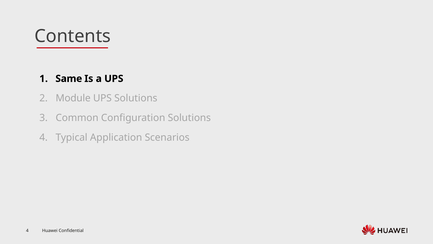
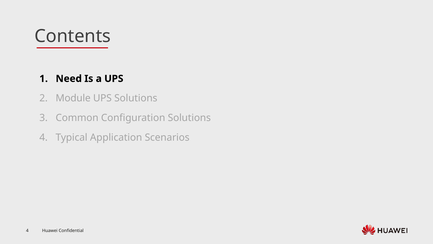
Same: Same -> Need (69, 79)
